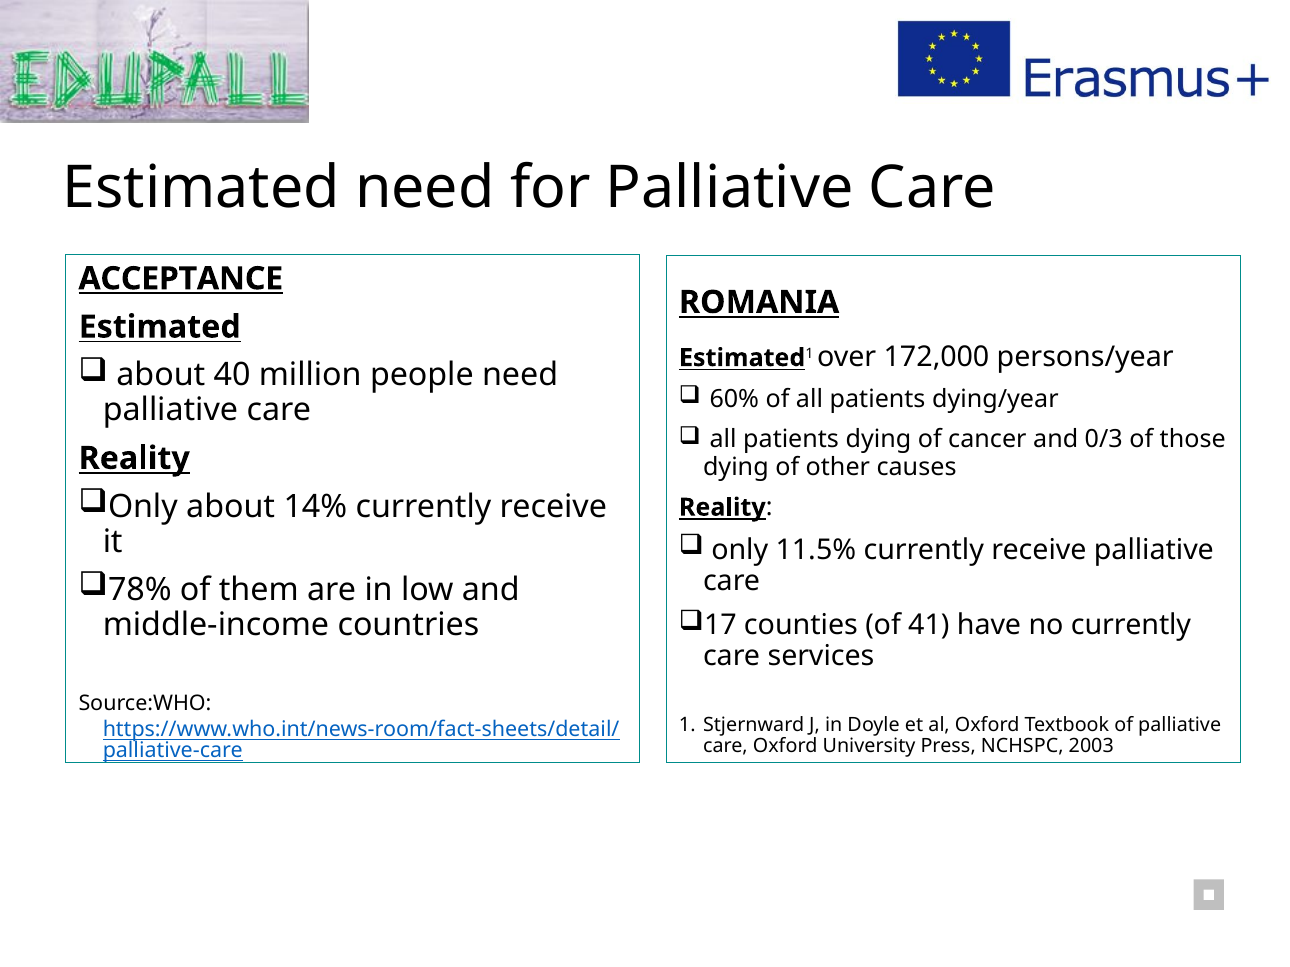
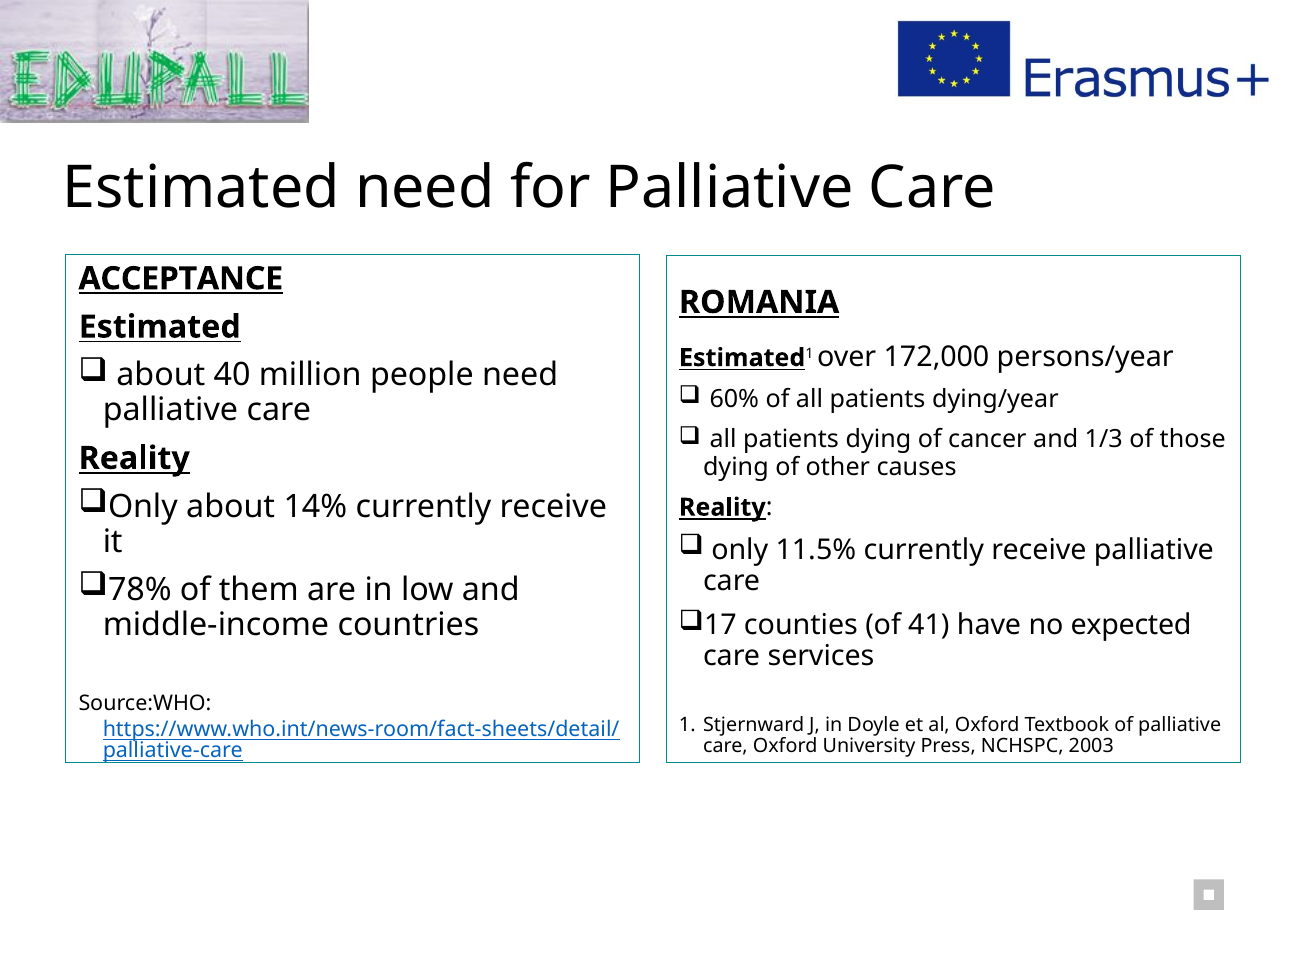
0/3: 0/3 -> 1/3 (1104, 440)
no currently: currently -> expected (1131, 625)
